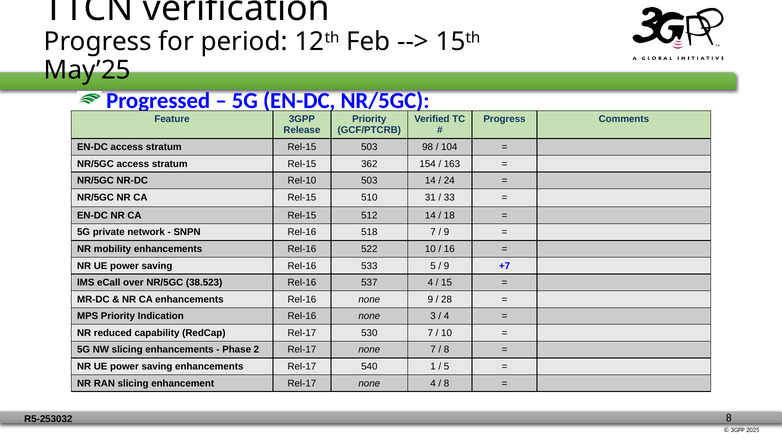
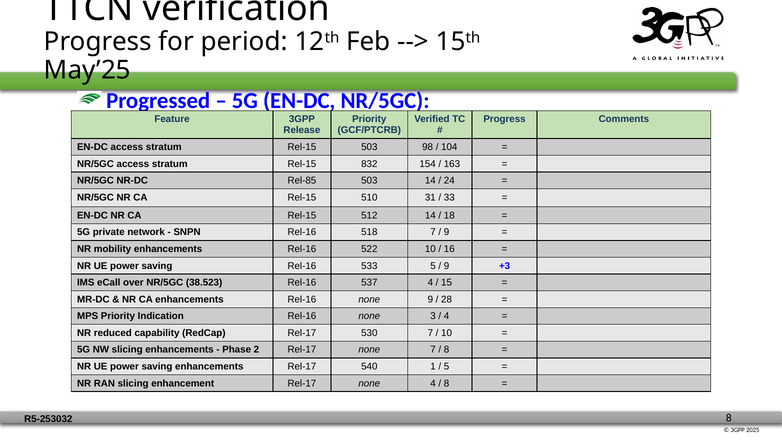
362: 362 -> 832 (369, 164)
Rel-10: Rel-10 -> Rel-85 (302, 181)
+7: +7 -> +3 (505, 266)
